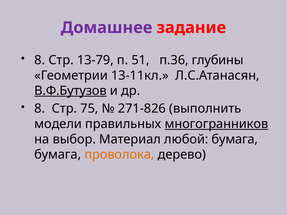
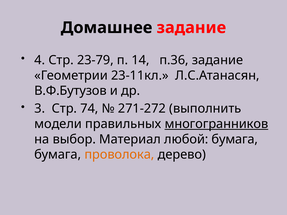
Домашнее colour: purple -> black (107, 28)
8: 8 -> 4 (40, 60)
13-79: 13-79 -> 23-79 (95, 60)
51: 51 -> 14 (140, 60)
п.36 глубины: глубины -> задание (218, 60)
13-11кл: 13-11кл -> 23-11кл (140, 76)
В.Ф.Бутузов underline: present -> none (71, 91)
8: 8 -> 3 (40, 109)
75: 75 -> 74 (89, 109)
271-826: 271-826 -> 271-272 (142, 109)
